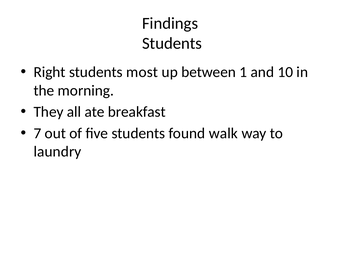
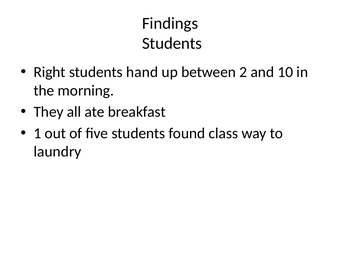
most: most -> hand (142, 72)
1: 1 -> 2 (243, 72)
7: 7 -> 1 (37, 133)
walk: walk -> class (223, 133)
